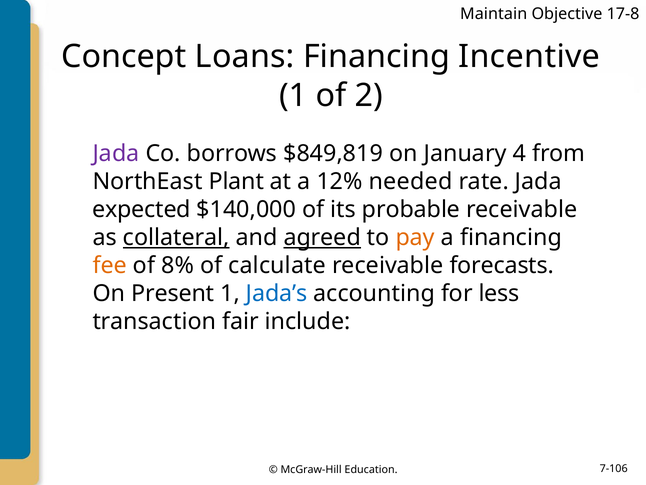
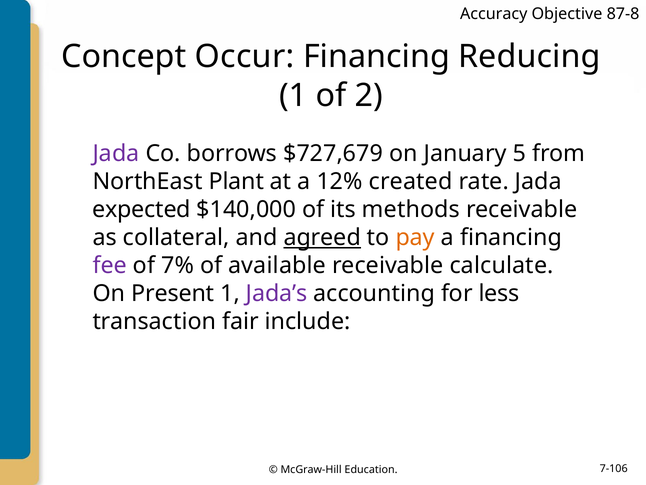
Maintain: Maintain -> Accuracy (494, 14)
17-8: 17-8 -> 87-8 (623, 14)
Loans: Loans -> Occur (245, 57)
Incentive: Incentive -> Reducing (529, 57)
$849,819: $849,819 -> $727,679 (333, 153)
4: 4 -> 5 (519, 153)
needed: needed -> created (411, 181)
probable: probable -> methods (411, 209)
collateral underline: present -> none (176, 237)
fee colour: orange -> purple (110, 265)
8%: 8% -> 7% (178, 265)
calculate: calculate -> available (277, 265)
forecasts: forecasts -> calculate (502, 265)
Jada’s colour: blue -> purple (277, 293)
